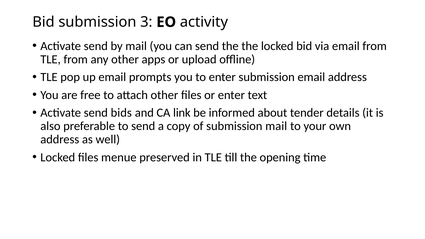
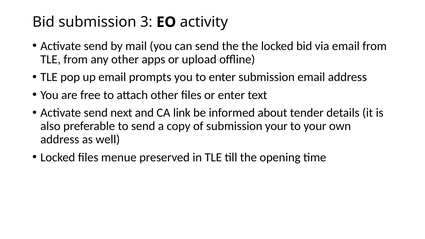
bids: bids -> next (121, 113)
submission mail: mail -> your (276, 126)
